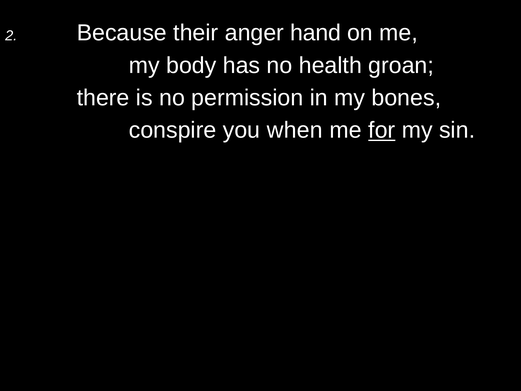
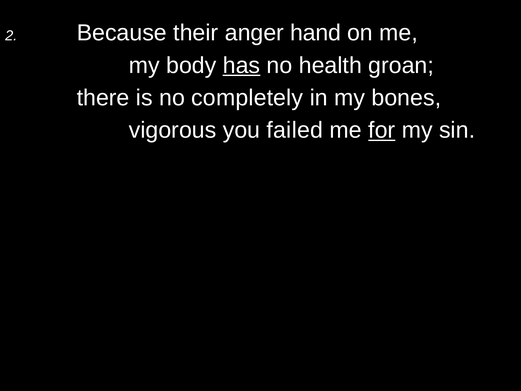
has underline: none -> present (242, 65)
permission: permission -> completely (247, 98)
conspire: conspire -> vigorous (173, 130)
when: when -> failed (295, 130)
